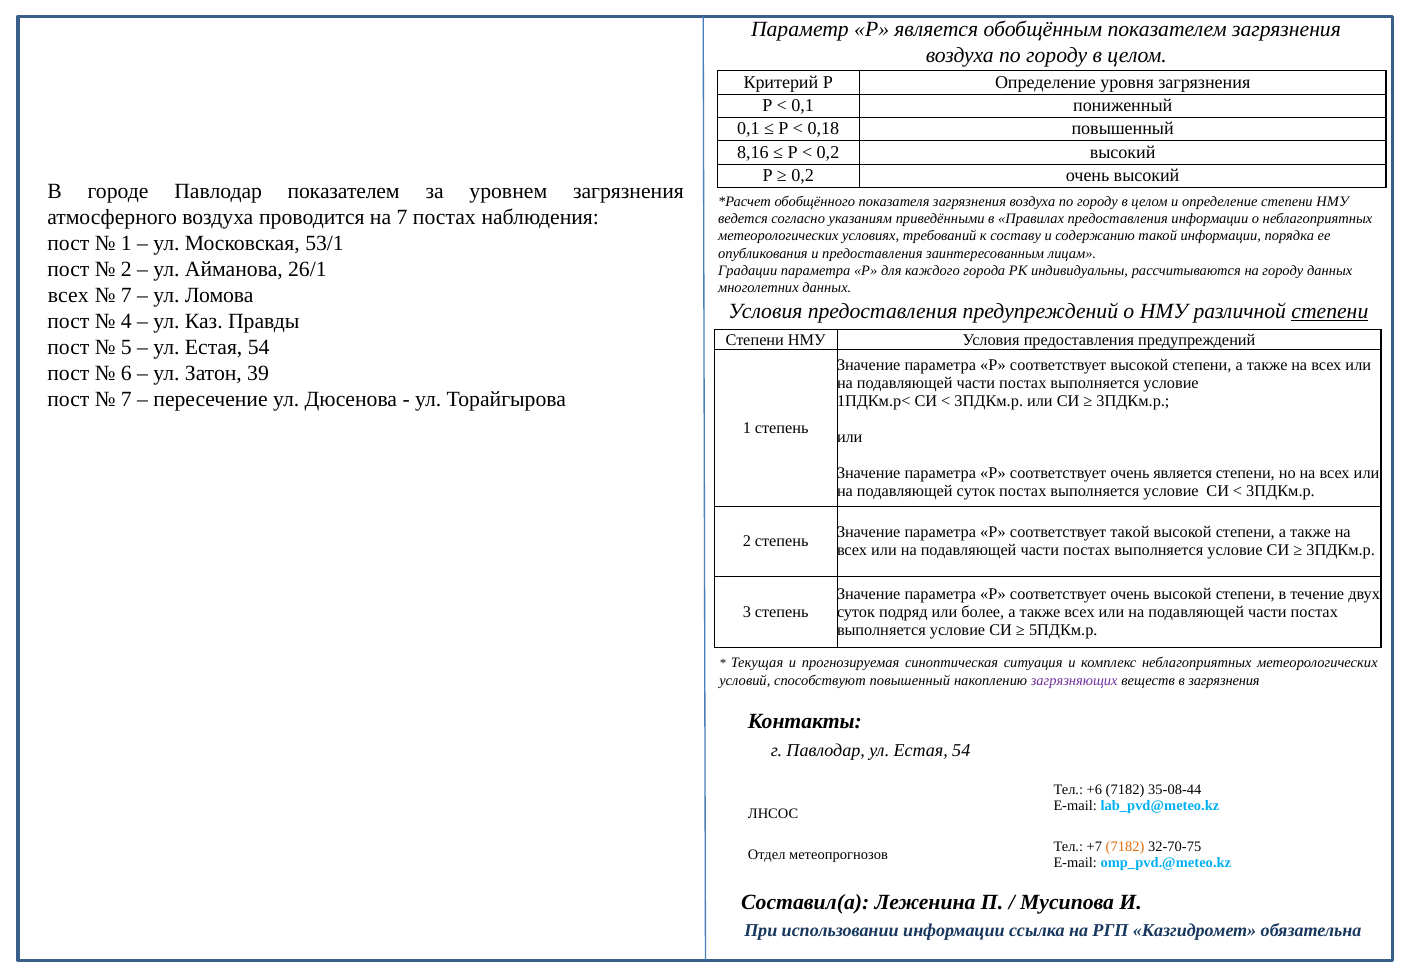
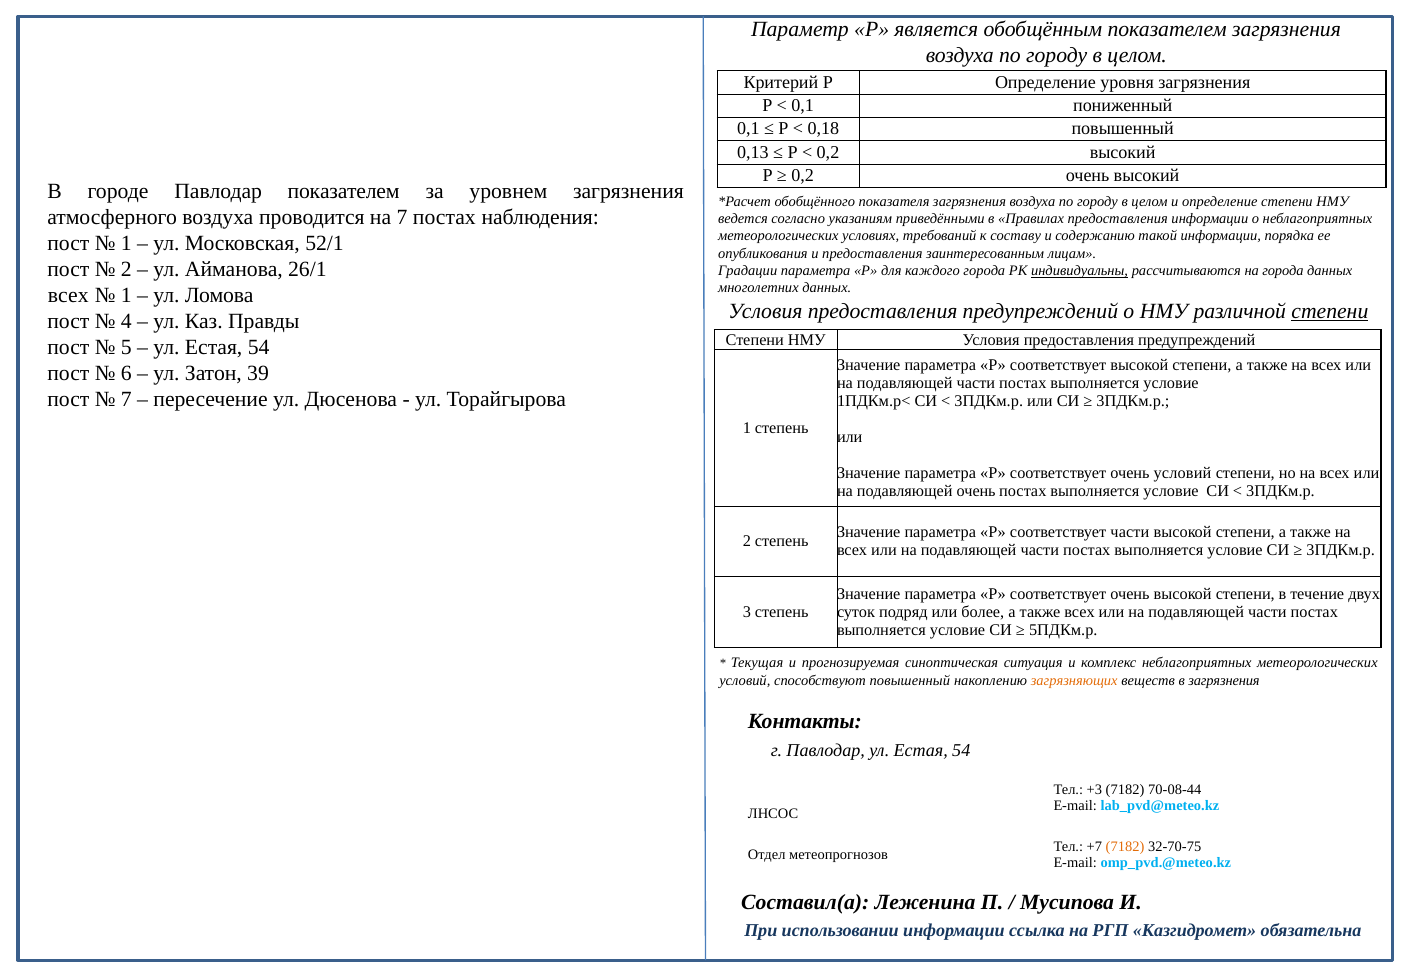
8,16: 8,16 -> 0,13 (753, 152)
53/1: 53/1 -> 52/1 (325, 243)
индивидуальны underline: none -> present (1080, 271)
на городу: городу -> города (1283, 271)
7: 7 -> 1 (126, 296)
очень является: является -> условий (1183, 473)
подавляющей суток: суток -> очень (976, 491)
соответствует такой: такой -> части (1130, 532)
загрязняющих colour: purple -> orange (1074, 680)
+6: +6 -> +3 (1094, 790)
35-08-44: 35-08-44 -> 70-08-44 (1175, 790)
